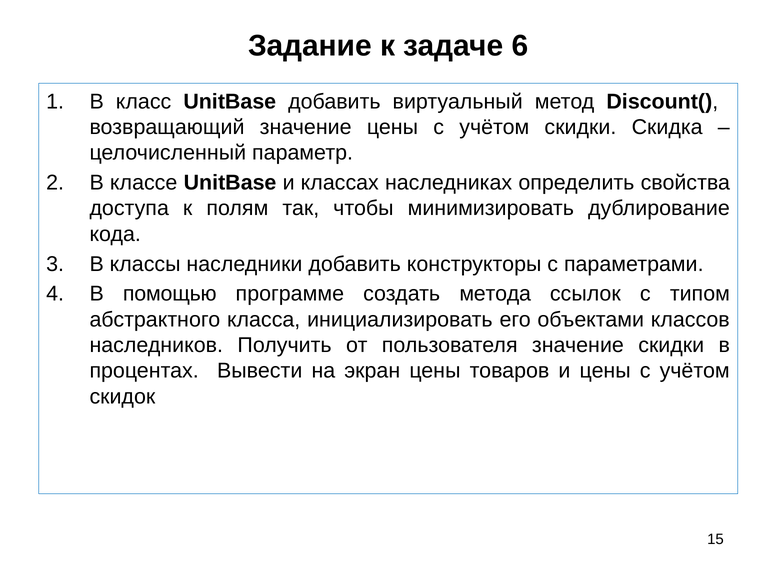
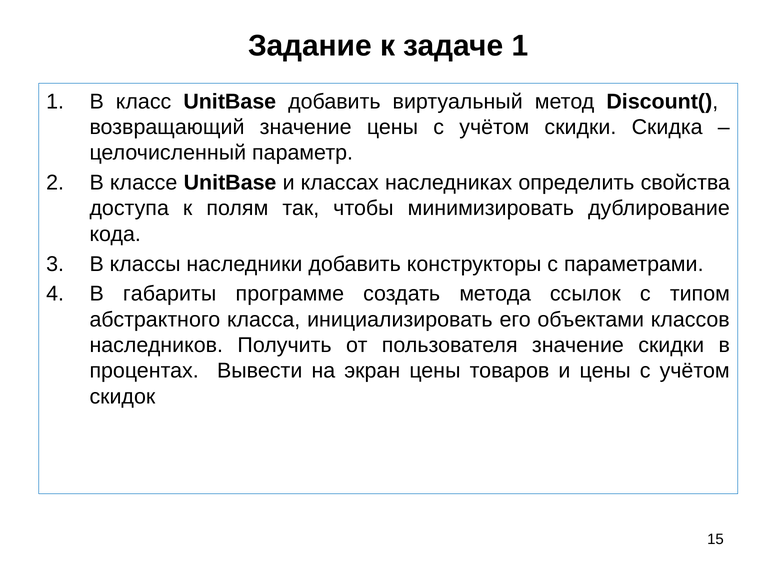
задаче 6: 6 -> 1 (520, 46)
помощью: помощью -> габариты (170, 294)
